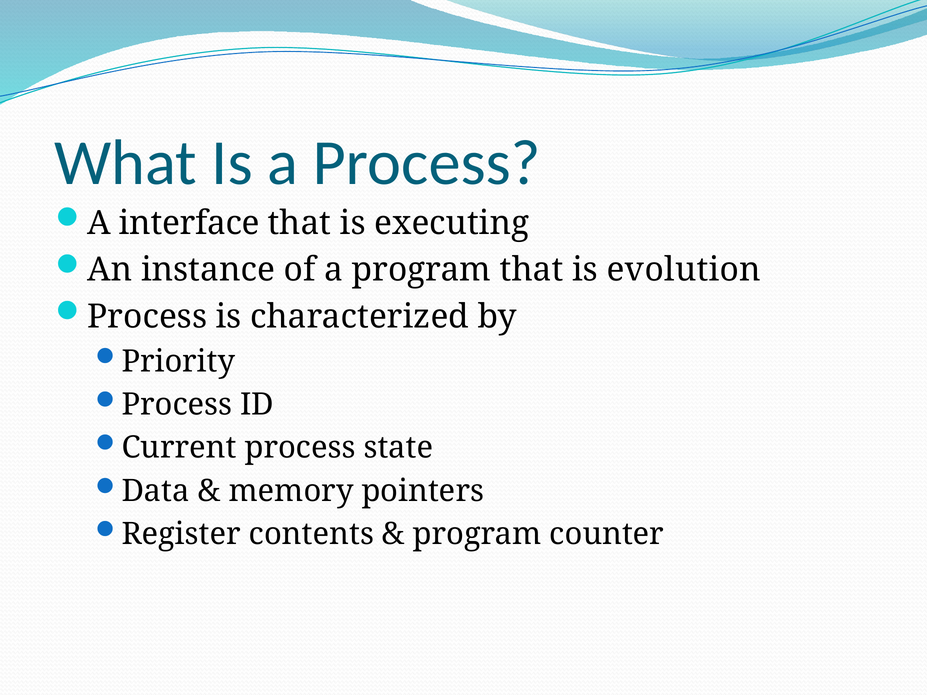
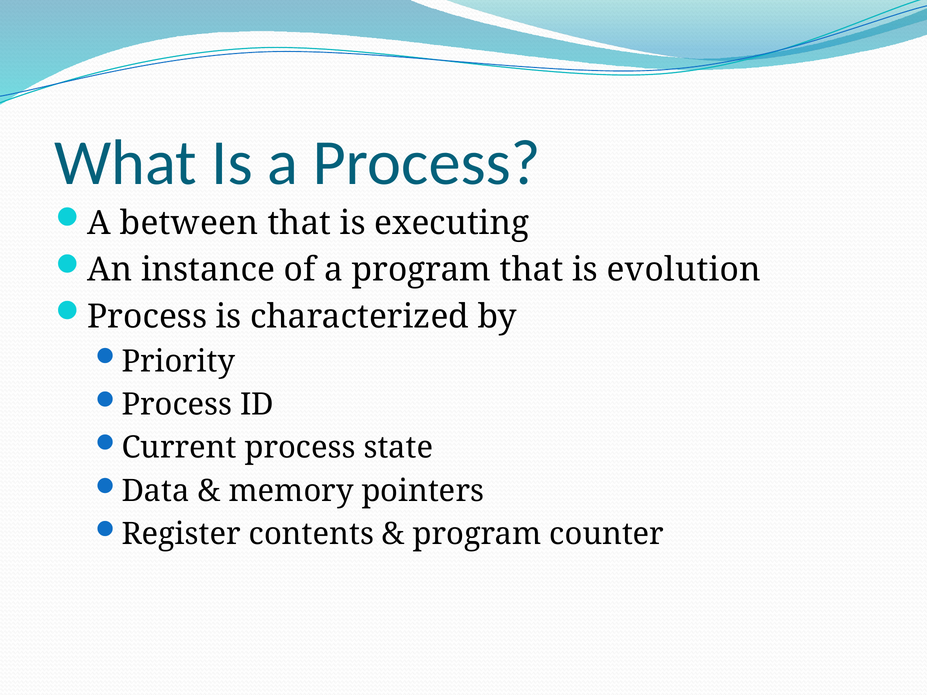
interface: interface -> between (189, 223)
